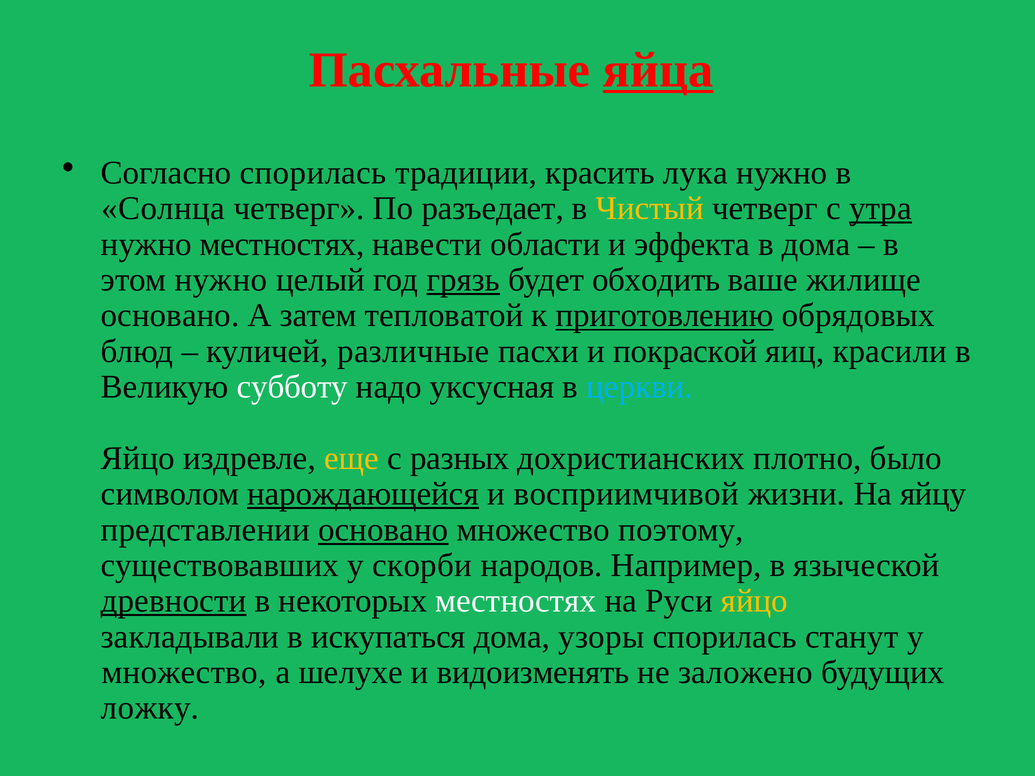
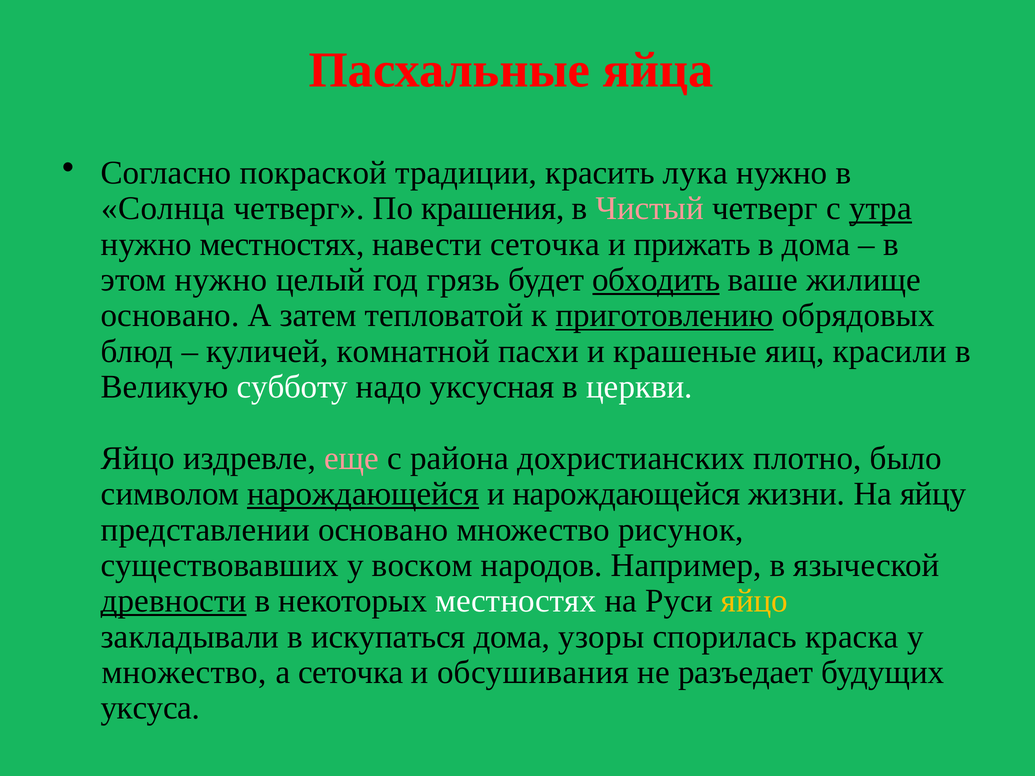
яйца underline: present -> none (658, 70)
Согласно спорилась: спорилась -> покраской (313, 173)
разъедает: разъедает -> крашения (493, 209)
Чистый colour: yellow -> pink (650, 209)
навести области: области -> сеточка (545, 244)
эффекта: эффекта -> прижать (692, 244)
грязь underline: present -> none (463, 280)
обходить underline: none -> present (656, 280)
различные: различные -> комнатной (413, 351)
покраской: покраской -> крашеные (685, 351)
церкви colour: light blue -> white (639, 387)
еще colour: yellow -> pink (351, 458)
разных: разных -> района (460, 458)
и восприимчивой: восприимчивой -> нарождающейся (627, 494)
основано underline: present -> none (383, 530)
поэтому: поэтому -> рисунок (681, 530)
скорби: скорби -> воском (422, 566)
станут: станут -> краска (852, 637)
а шелухе: шелухе -> сеточка (351, 673)
видоизменять: видоизменять -> обсушивания (533, 673)
заложено: заложено -> разъедает (746, 673)
ложку: ложку -> уксуса (150, 708)
